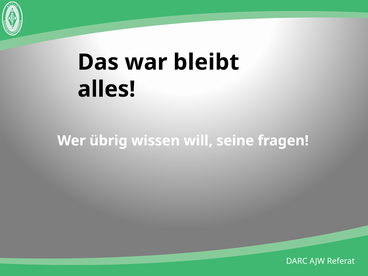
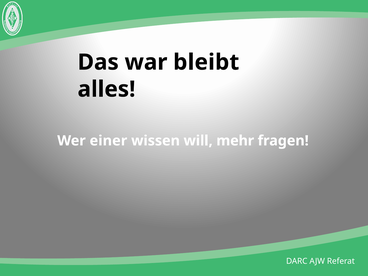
übrig: übrig -> einer (108, 141)
seine: seine -> mehr (235, 141)
